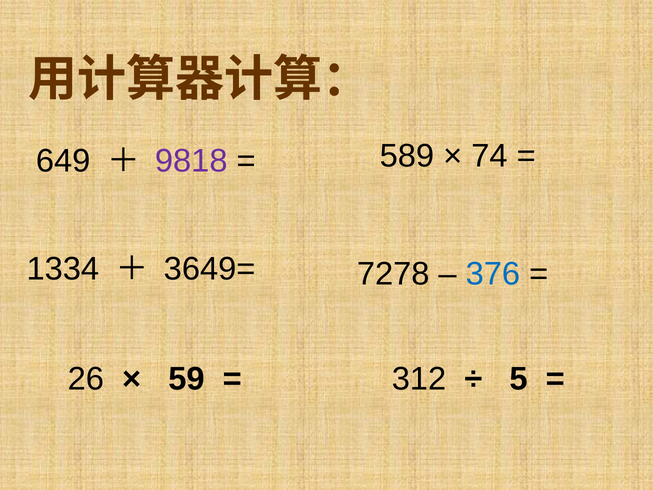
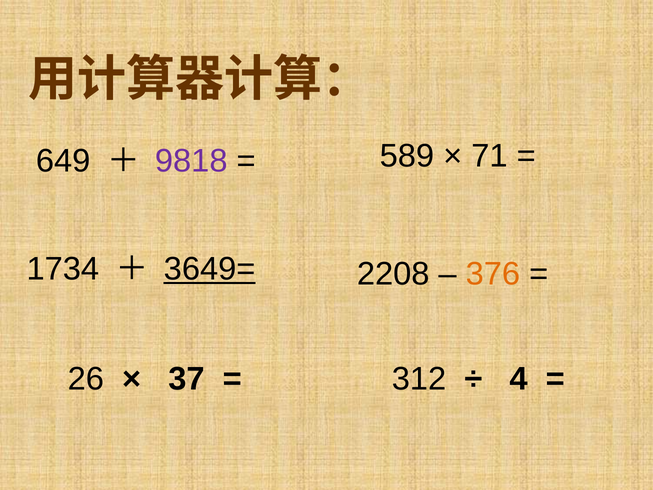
74: 74 -> 71 (489, 156)
1334: 1334 -> 1734 (63, 269)
3649= underline: none -> present (210, 269)
7278: 7278 -> 2208 (393, 274)
376 colour: blue -> orange (493, 274)
59: 59 -> 37 (186, 379)
5: 5 -> 4 (518, 379)
